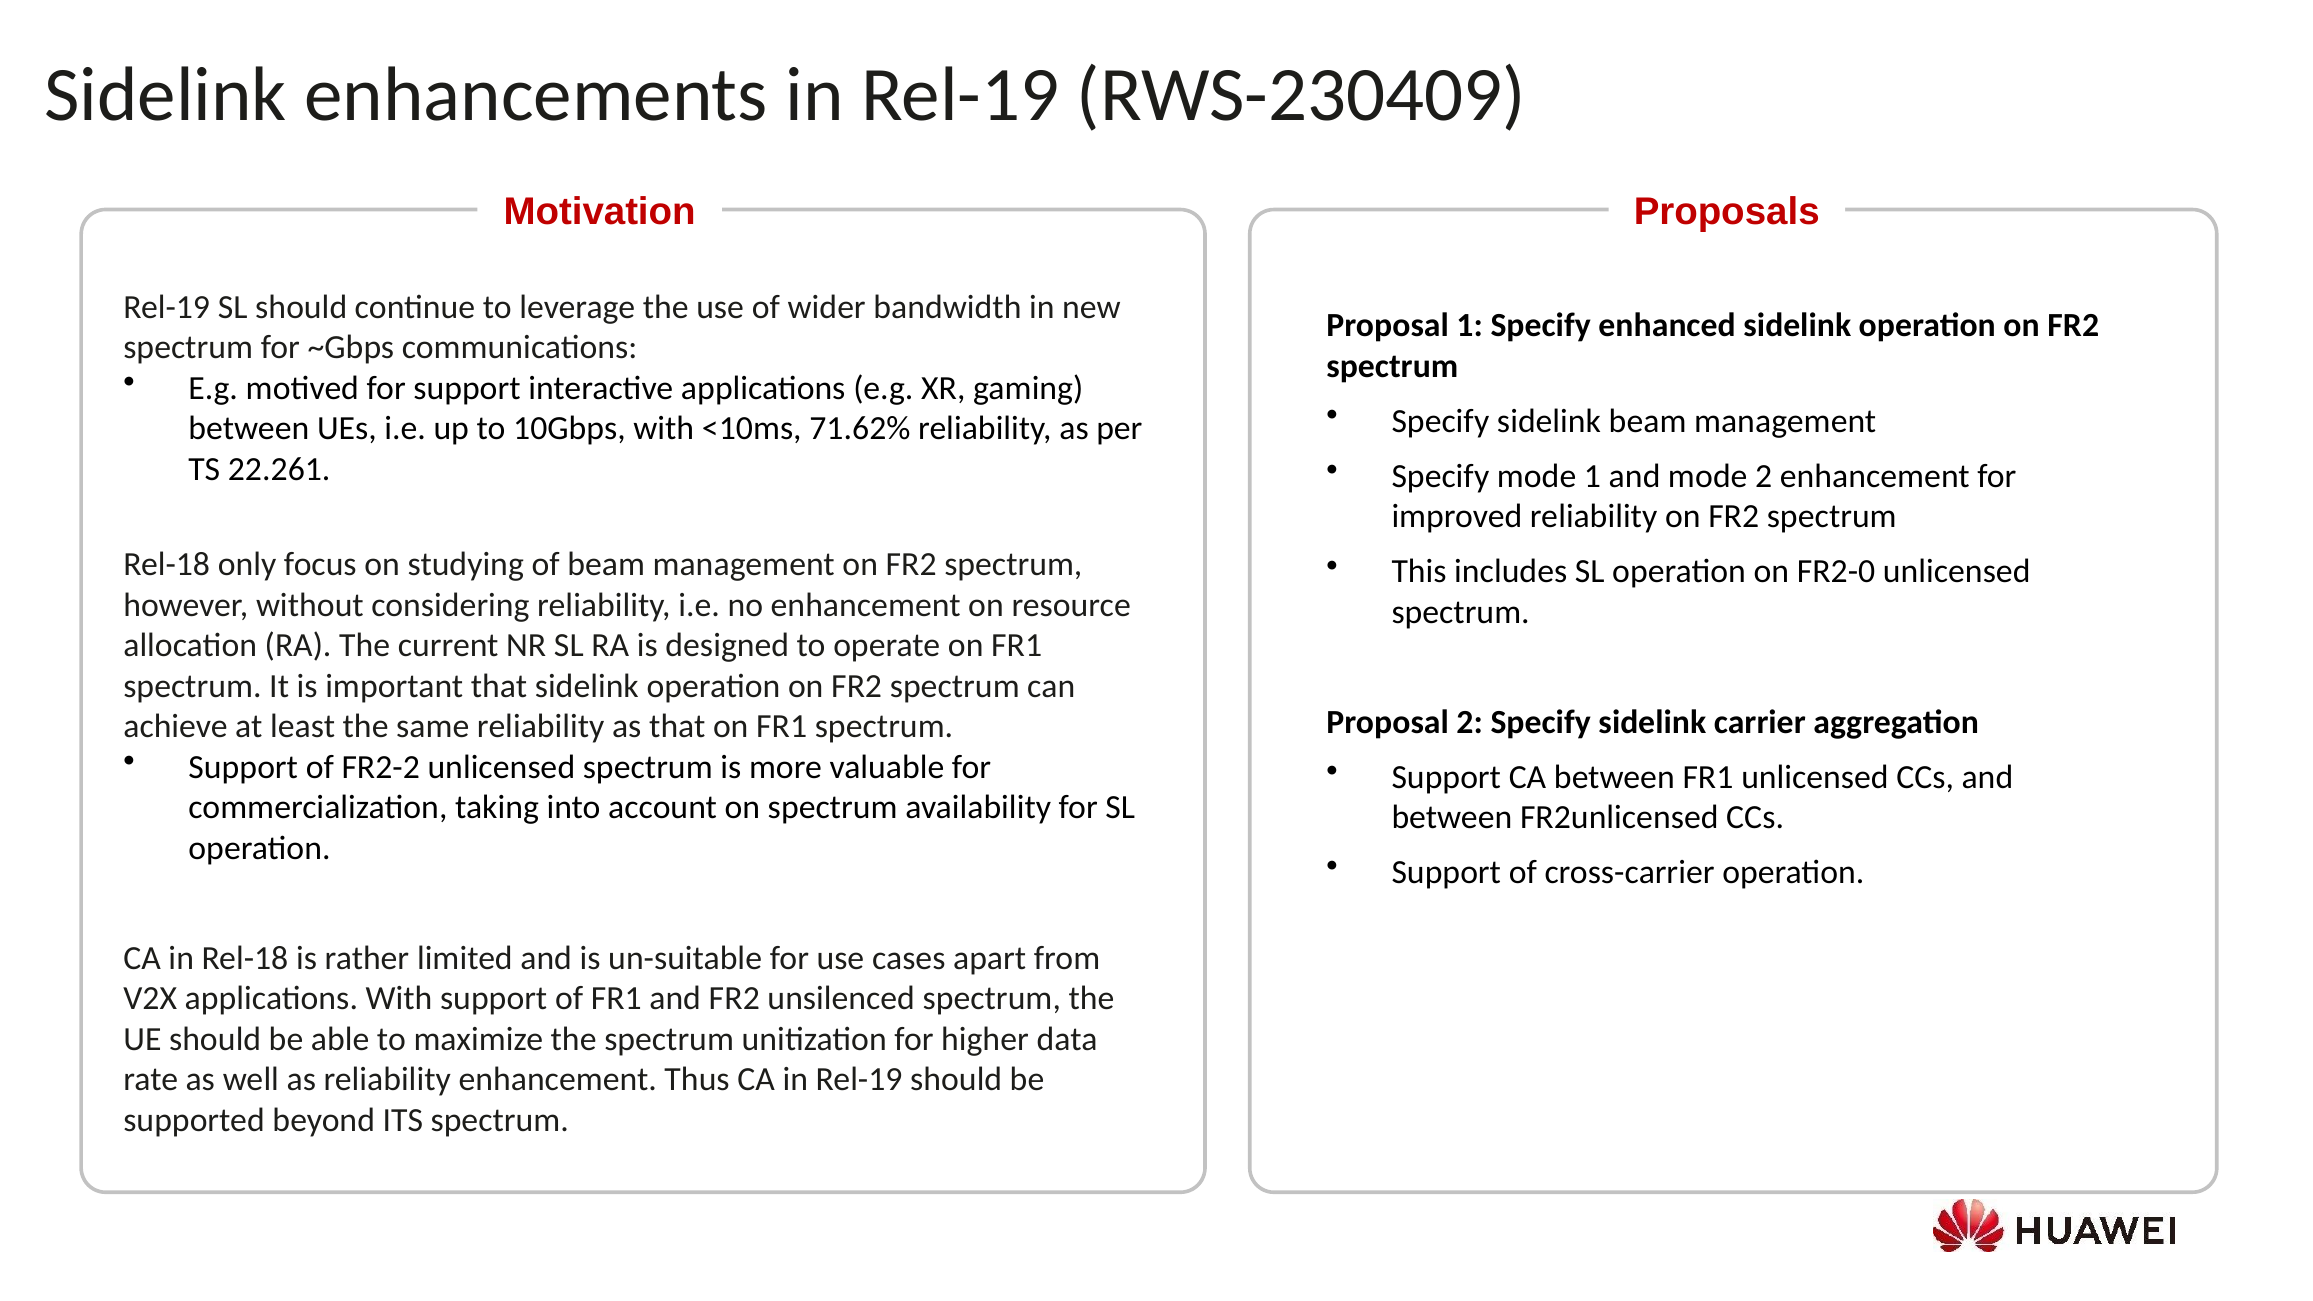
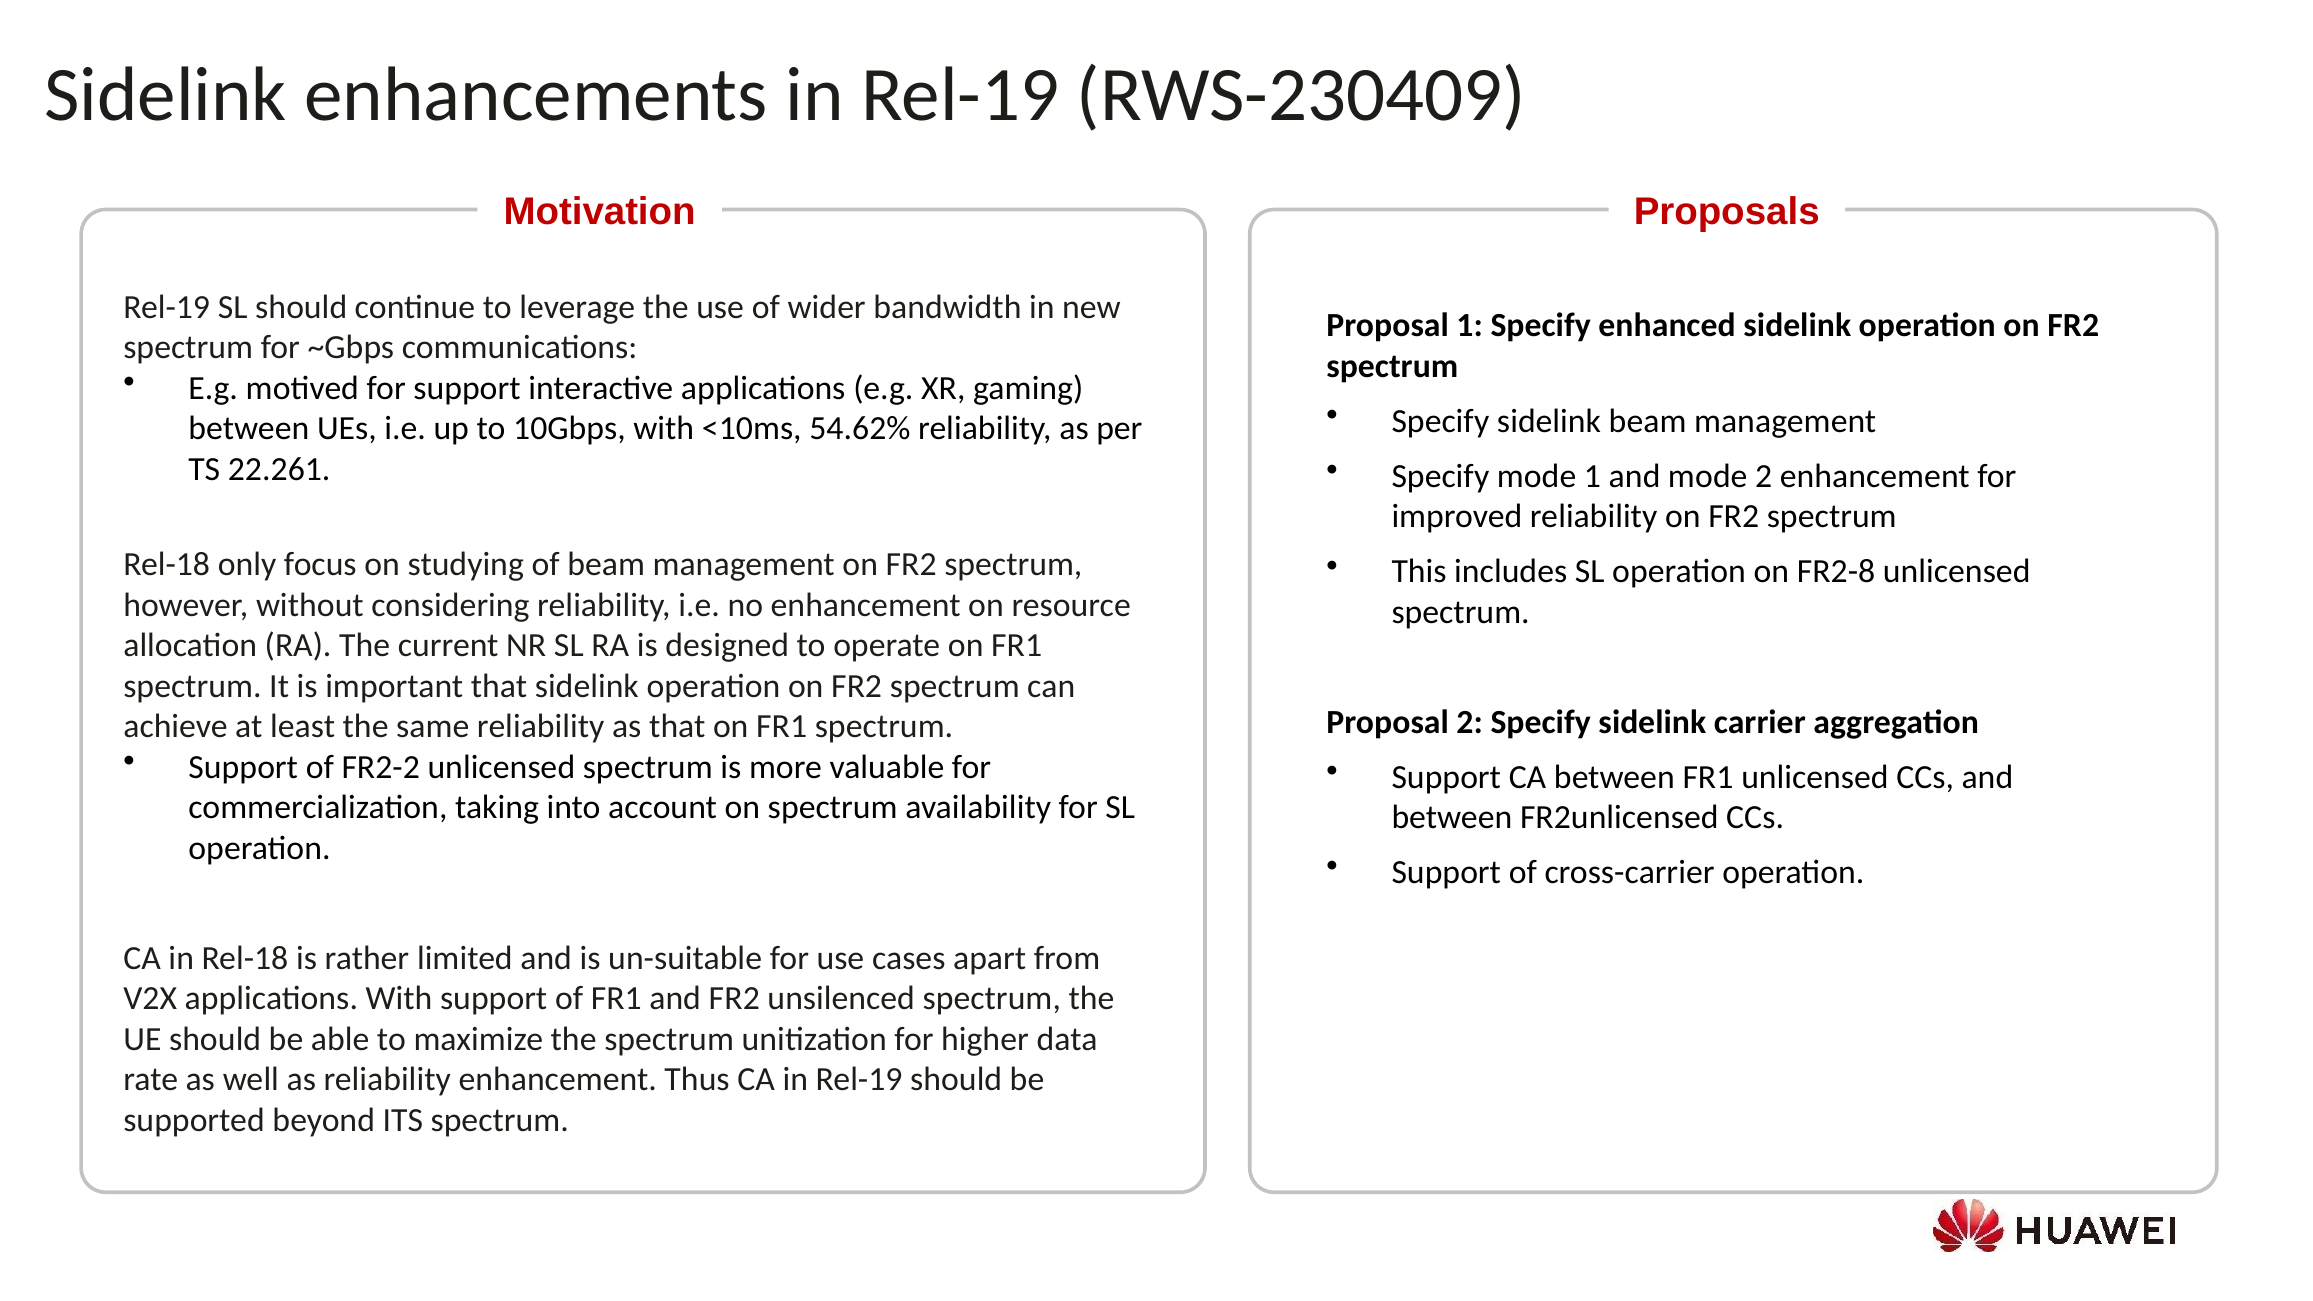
71.62%: 71.62% -> 54.62% (860, 429)
FR2-0: FR2-0 -> FR2-8 (1836, 571)
